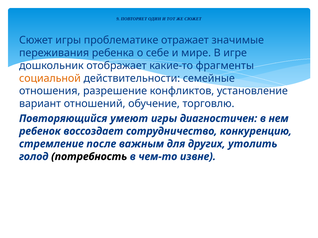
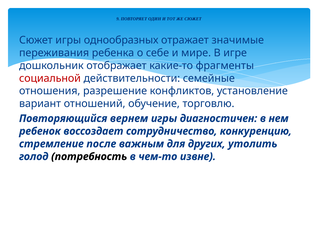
проблематике: проблематике -> однообразных (121, 40)
социальной colour: orange -> red (50, 78)
умеют: умеют -> вернем (129, 119)
